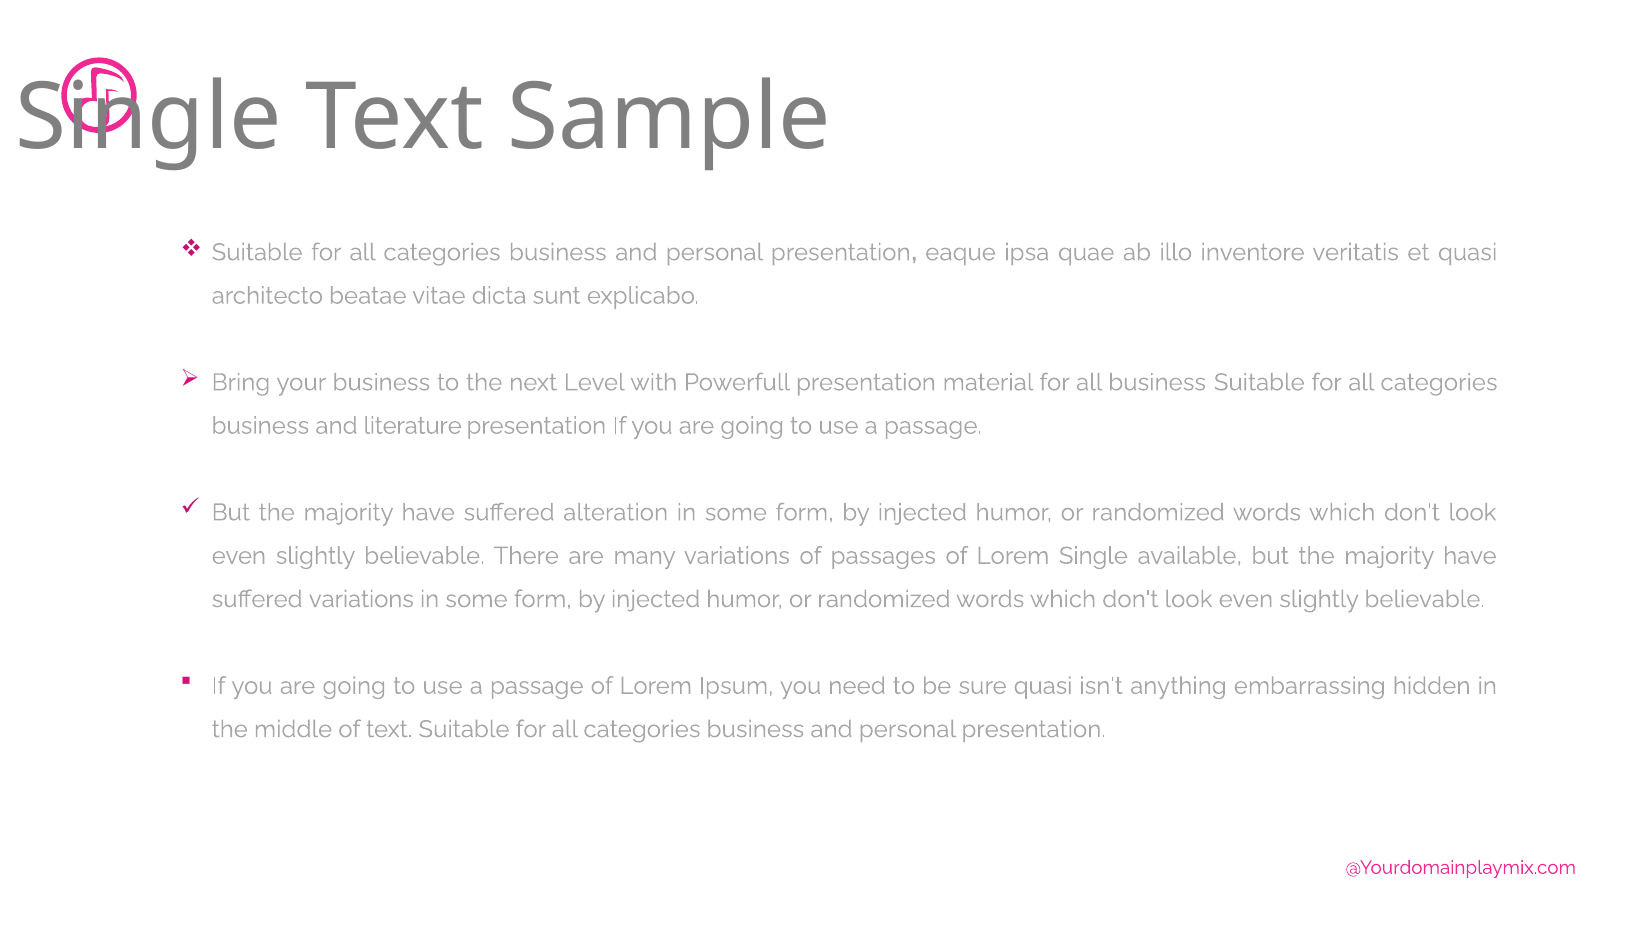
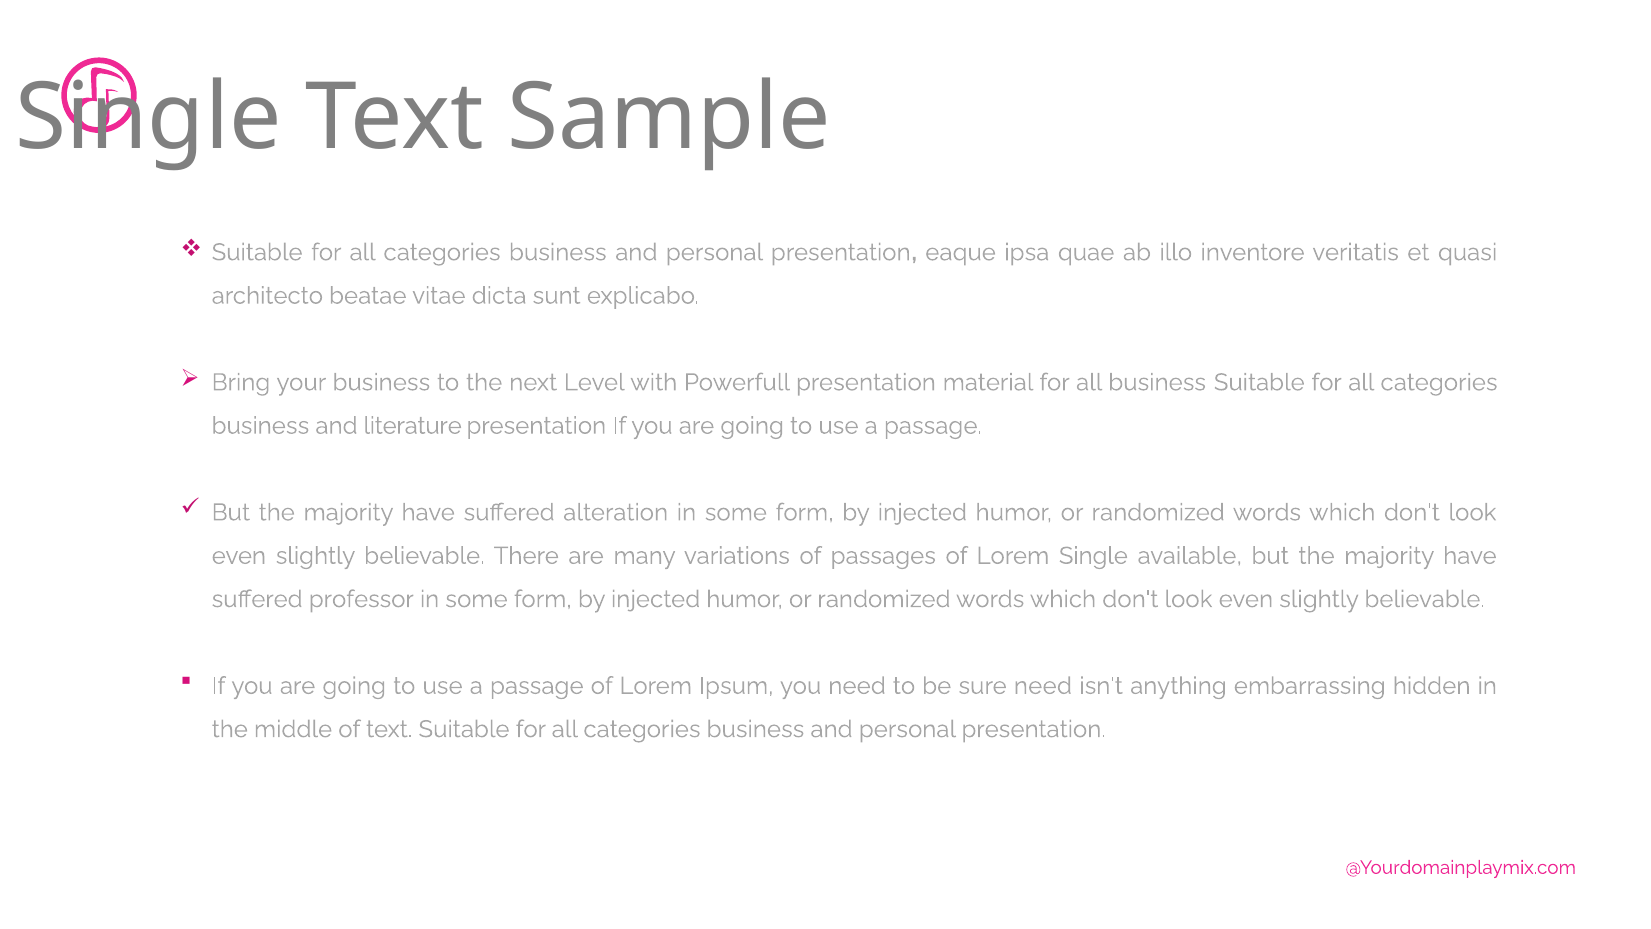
suffered variations: variations -> professor (361, 599)
sure quasi: quasi -> need (1043, 686)
